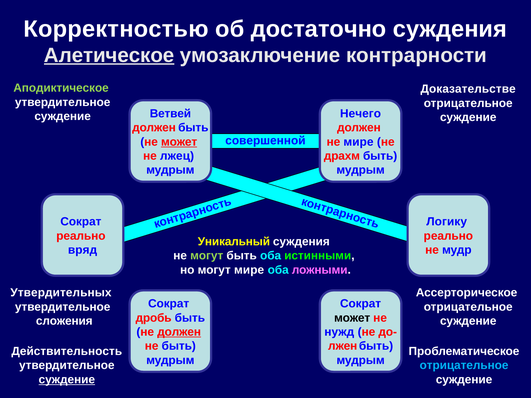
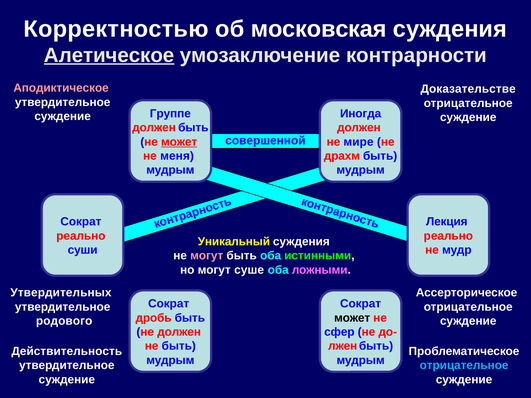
достаточно: достаточно -> московская (319, 29)
Аподиктическое colour: light green -> pink (61, 88)
Нечего: Нечего -> Иногда (361, 114)
Ветвей: Ветвей -> Группе (170, 114)
лжец: лжец -> меня (177, 156)
Логику: Логику -> Лекция (447, 222)
вряд: вряд -> суши (83, 250)
могут colour: light green -> pink (207, 256)
могут мире: мире -> суше (249, 270)
сложения: сложения -> родового (64, 321)
должен underline: present -> none (179, 332)
нужд: нужд -> сфер (339, 332)
суждение underline: present -> none (67, 380)
